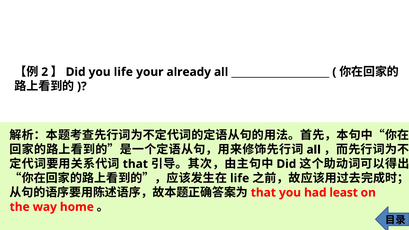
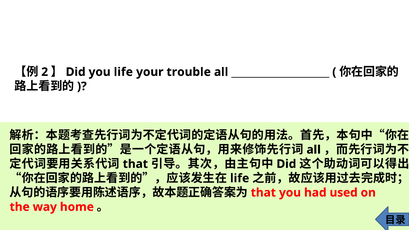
already: already -> trouble (189, 72)
least: least -> used (344, 193)
